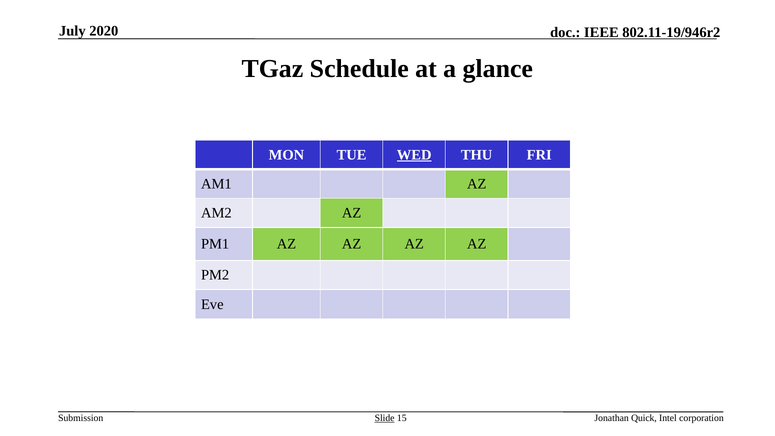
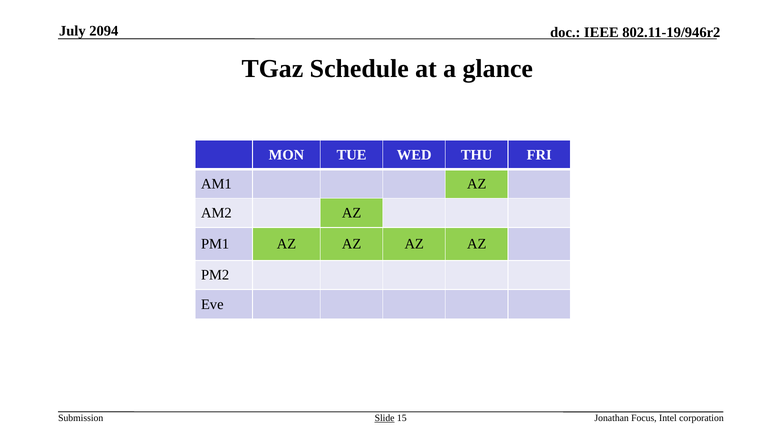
2020: 2020 -> 2094 (104, 31)
WED underline: present -> none (414, 155)
Quick: Quick -> Focus (644, 418)
